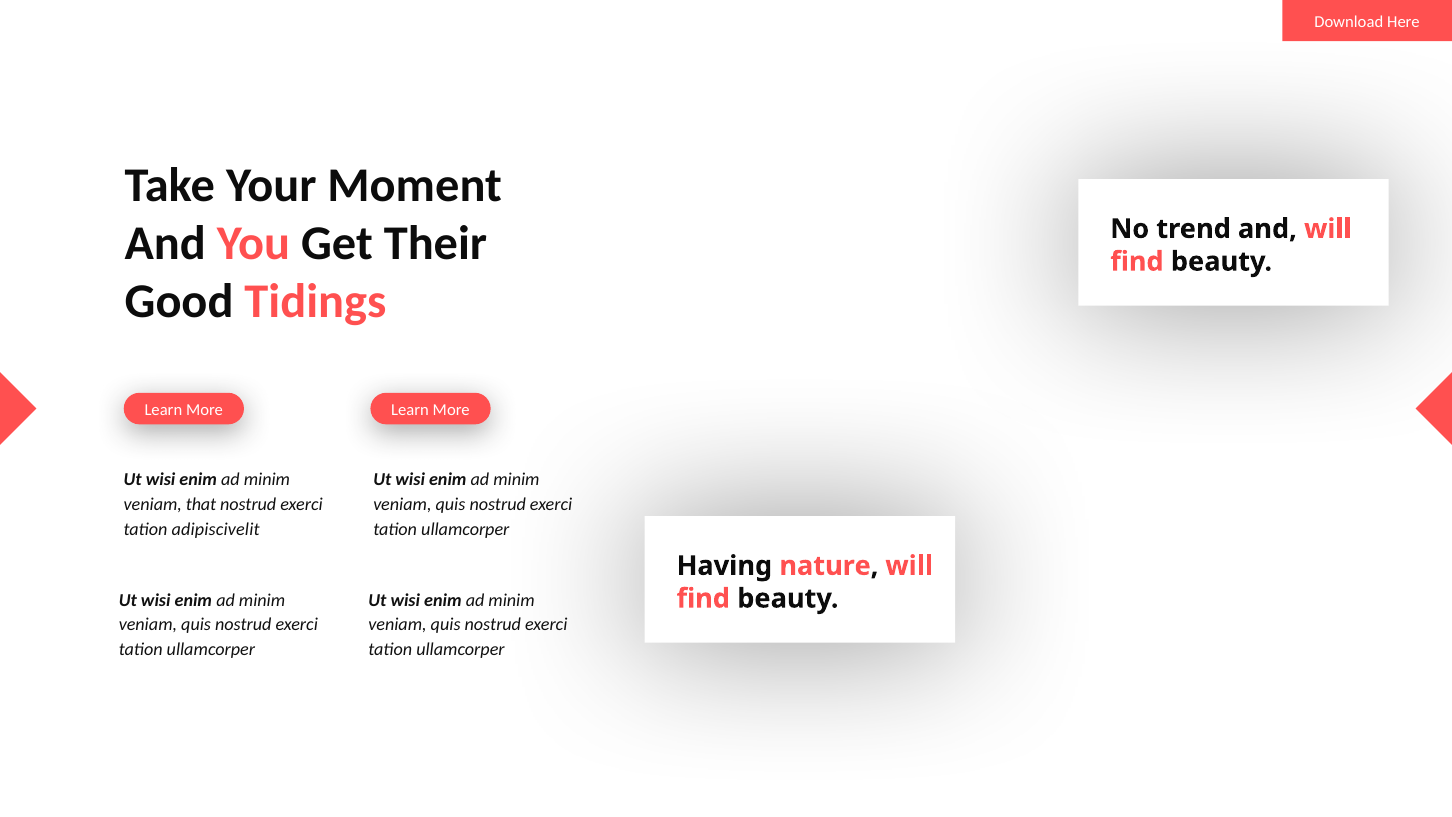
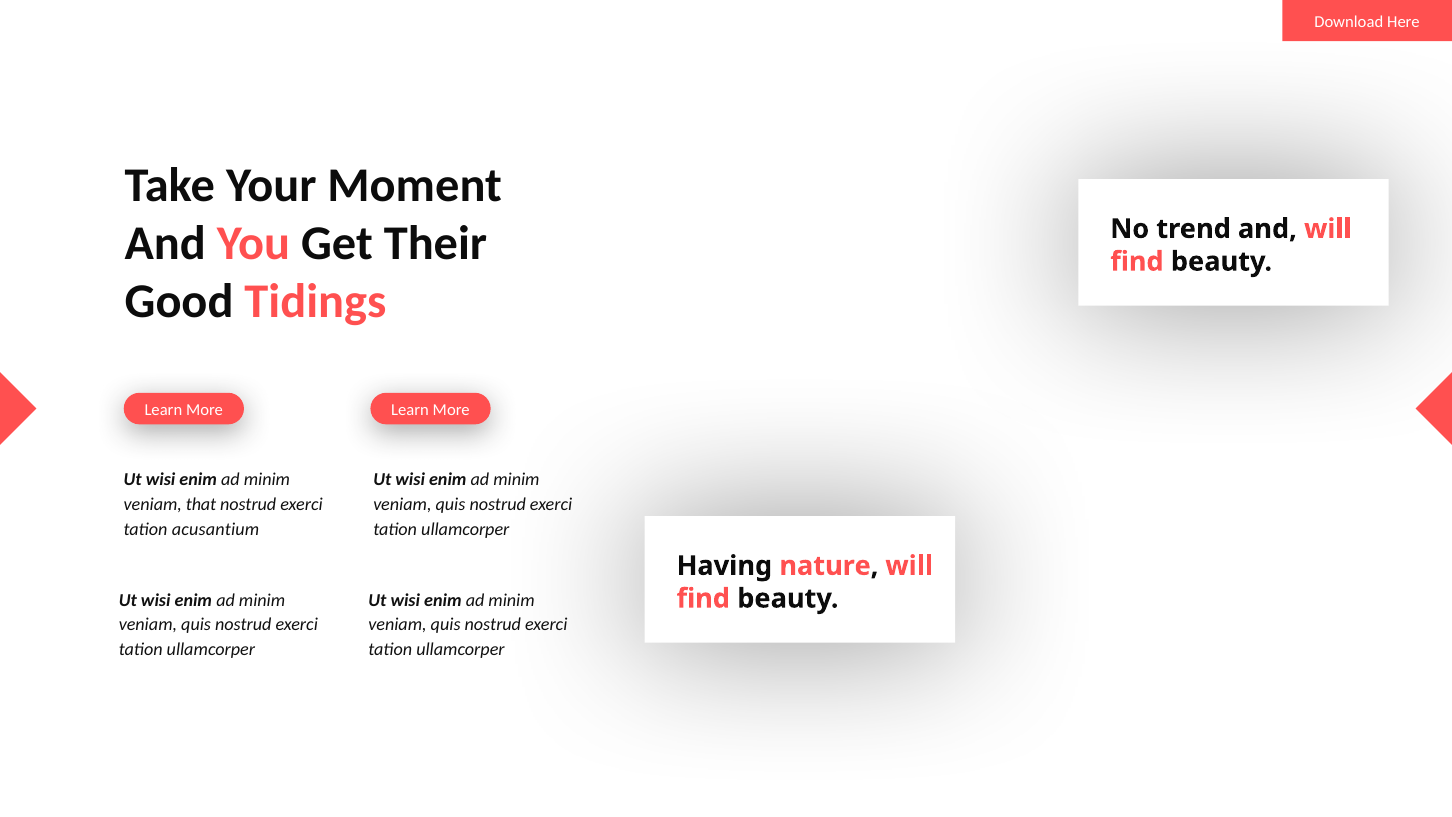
adipiscivelit: adipiscivelit -> acusantium (216, 529)
